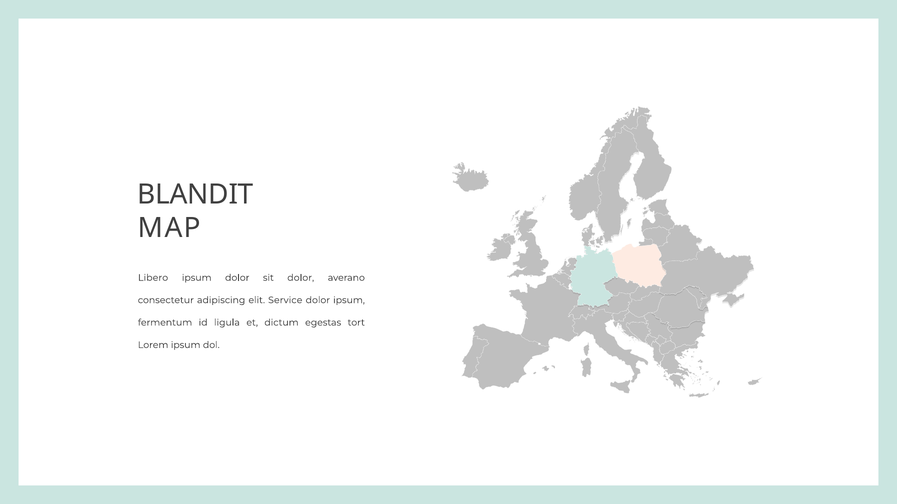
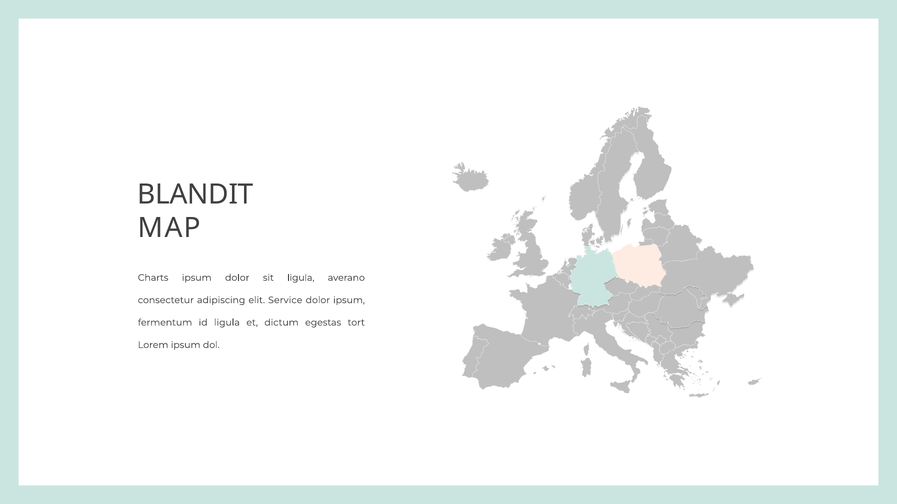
Libero: Libero -> Charts (153, 278)
sit dolor: dolor -> ligula (301, 278)
